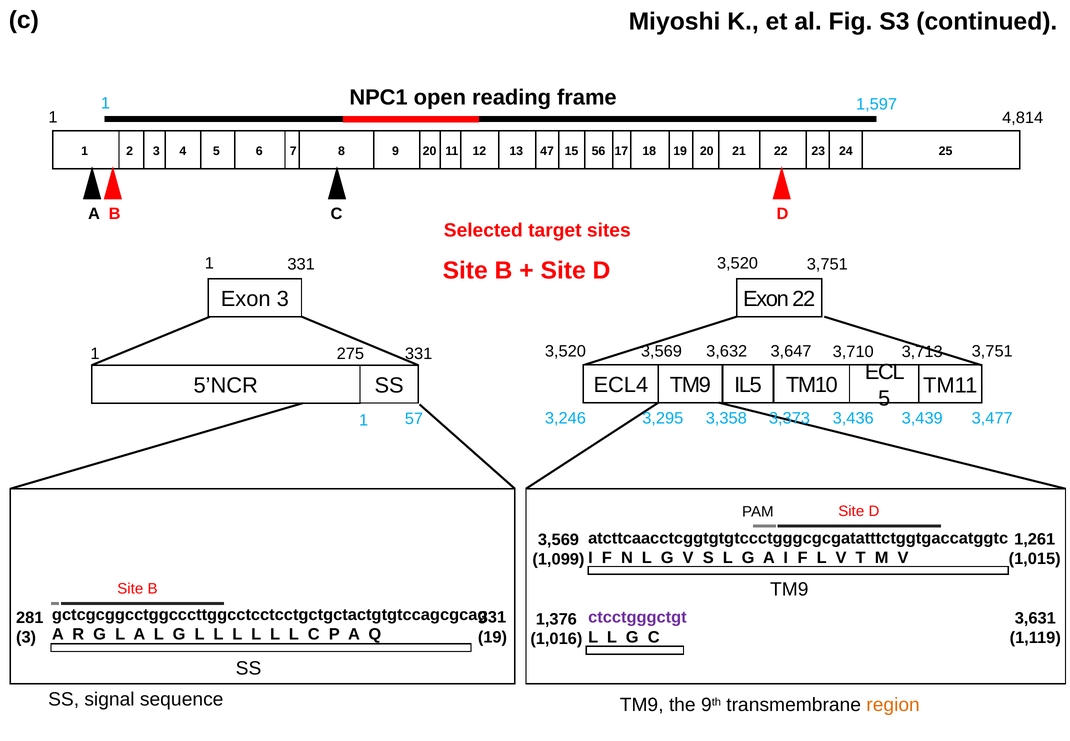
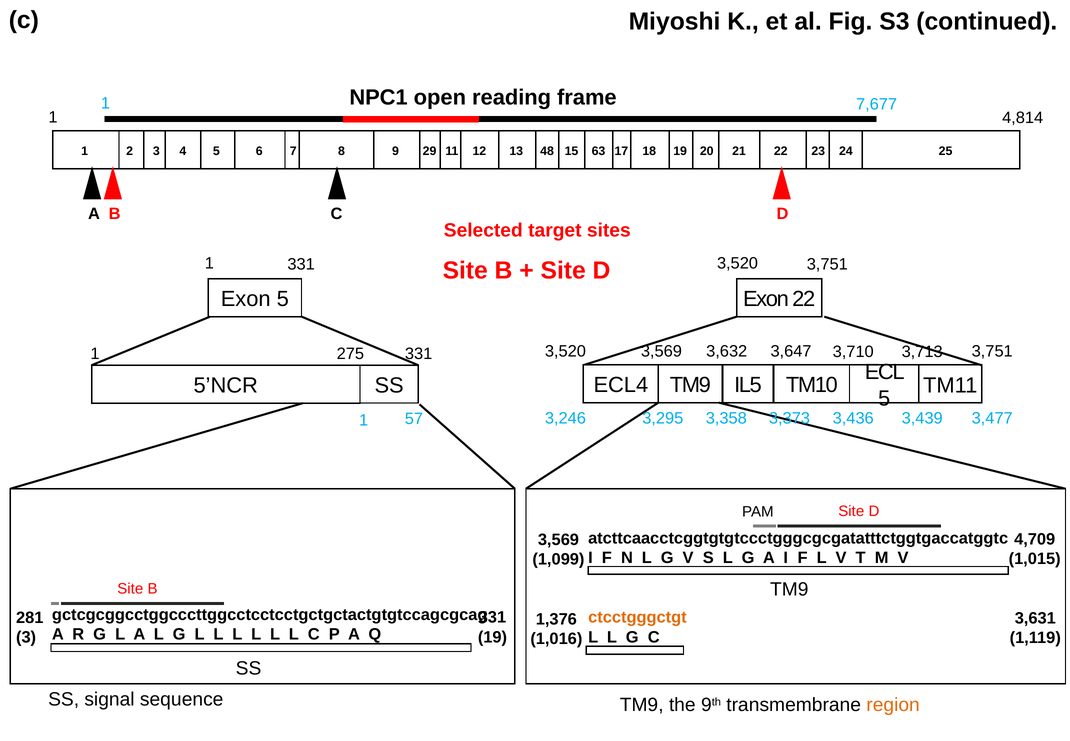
1,597: 1,597 -> 7,677 (877, 104)
9 20: 20 -> 29 (430, 151)
47: 47 -> 48 (547, 151)
56: 56 -> 63 (598, 151)
Exon 3: 3 -> 5 (283, 299)
1,261: 1,261 -> 4,709 (1035, 539)
ctcctgggctgt colour: purple -> orange (637, 617)
